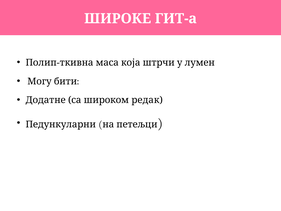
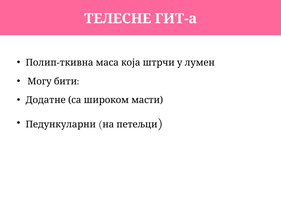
ШИРОКЕ: ШИРОКЕ -> ТЕЛЕСНЕ (118, 19)
редак: редак -> масти (147, 100)
